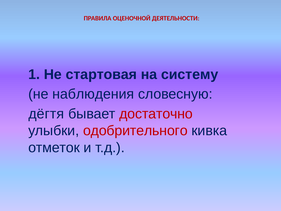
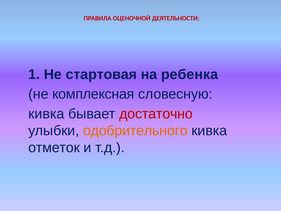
систему: систему -> ребенка (190, 74)
наблюдения: наблюдения -> комплексная (93, 94)
дёгтя: дёгтя -> кивка (46, 114)
одобрительного colour: red -> orange (135, 131)
